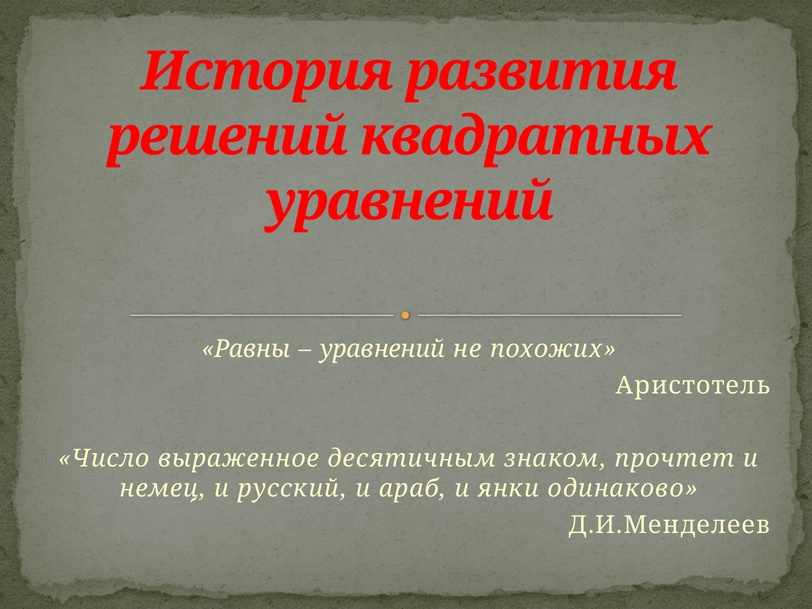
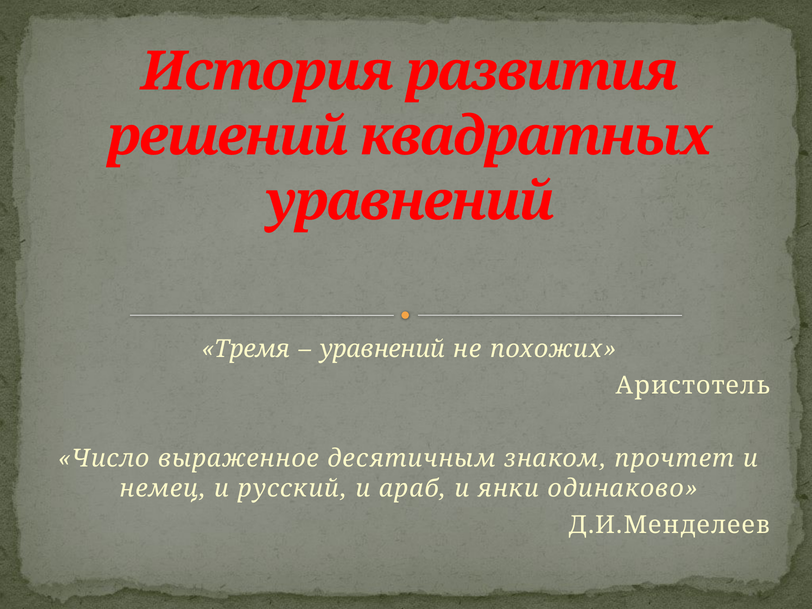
Равны: Равны -> Тремя (246, 349)
